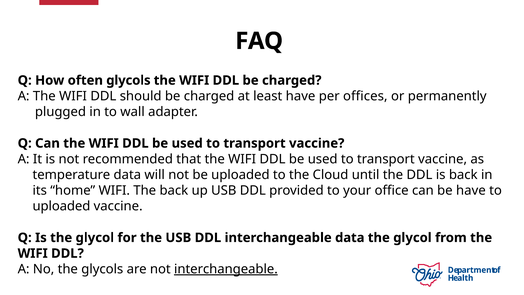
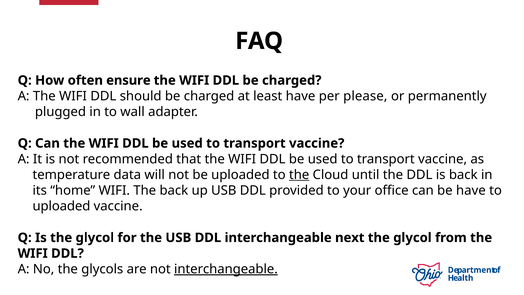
often glycols: glycols -> ensure (128, 80)
offices: offices -> please (365, 96)
the underline: none -> present (299, 175)
interchangeable data: data -> next (350, 238)
